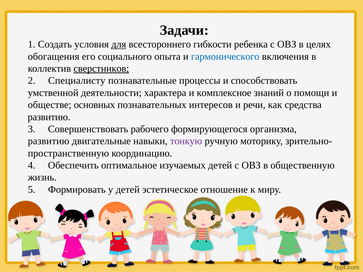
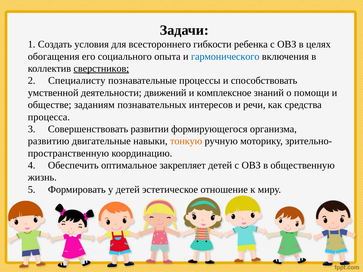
для underline: present -> none (119, 44)
характера: характера -> движений (165, 93)
основных: основных -> заданиям (94, 105)
развитию: развитию -> процесса (49, 117)
рабочего: рабочего -> развитии (150, 129)
тонкую colour: purple -> orange (186, 141)
изучаемых: изучаемых -> закрепляет (183, 165)
